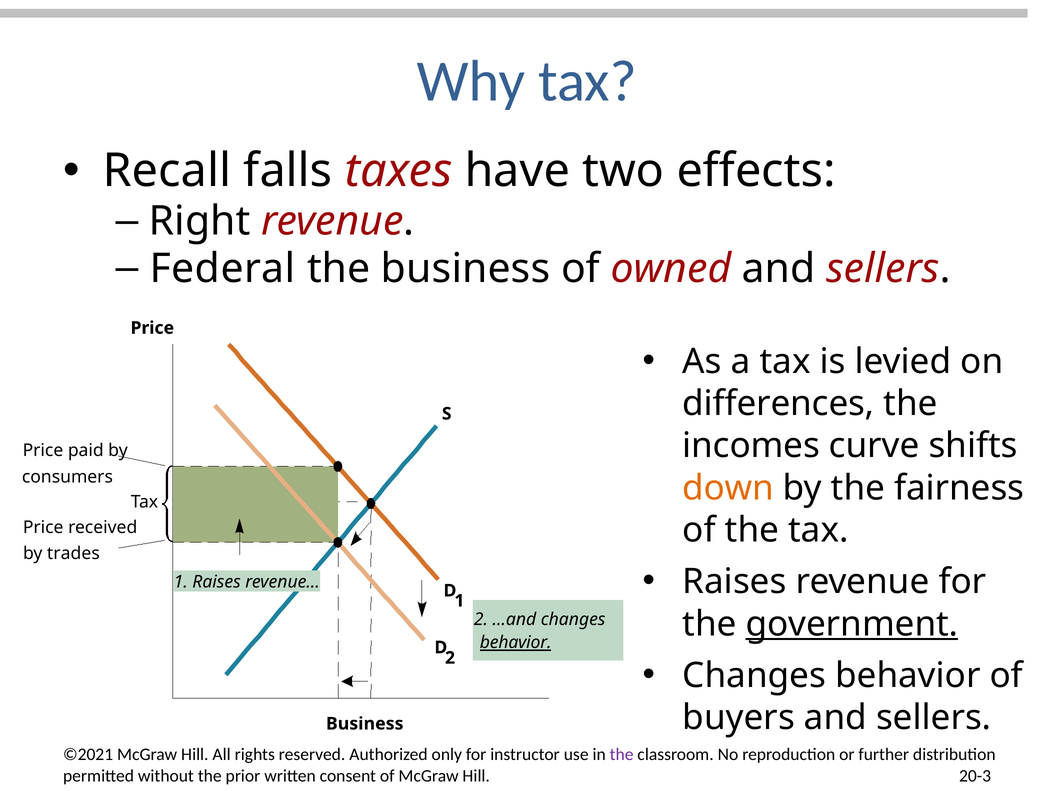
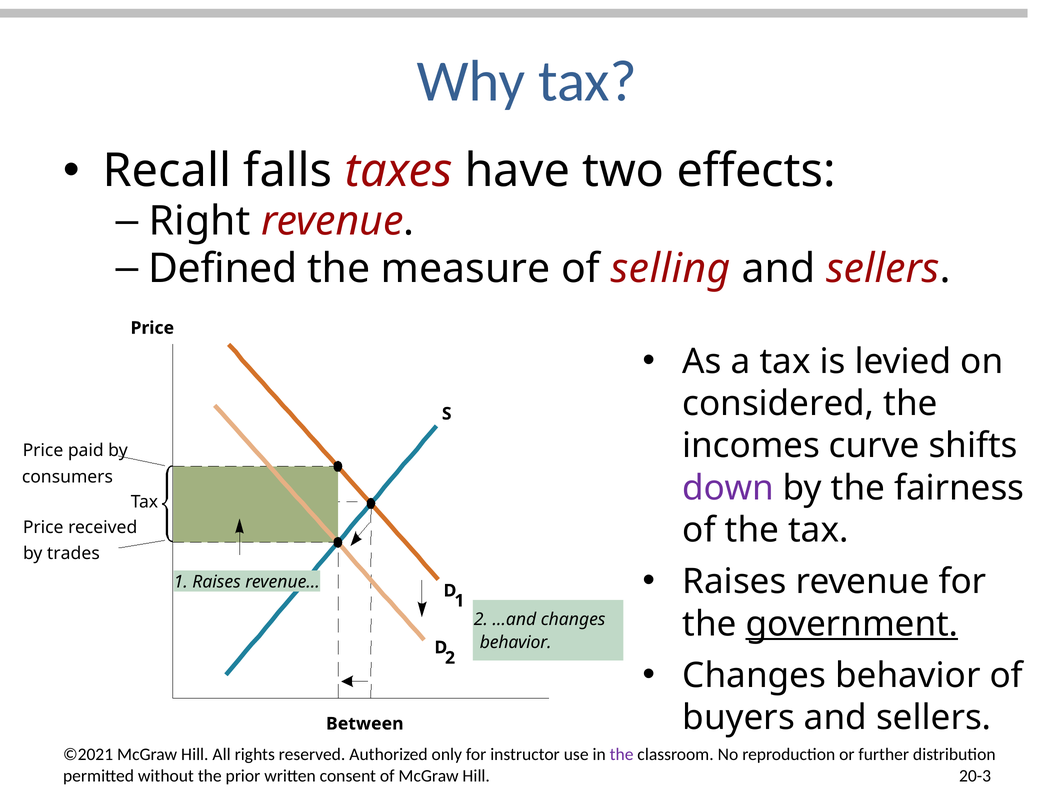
Federal: Federal -> Defined (223, 268)
the business: business -> measure (466, 268)
owned: owned -> selling (671, 268)
differences: differences -> considered (778, 403)
down colour: orange -> purple (728, 488)
behavior underline: present -> none (516, 642)
Business: Business -> Between (365, 723)
